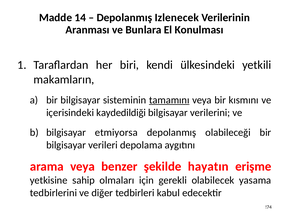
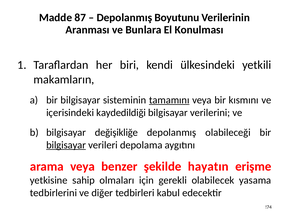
14: 14 -> 87 (80, 18)
Izlenecek: Izlenecek -> Boyutunu (177, 18)
etmiyorsa: etmiyorsa -> değişikliğe (116, 132)
bilgisayar underline: none -> present (66, 145)
